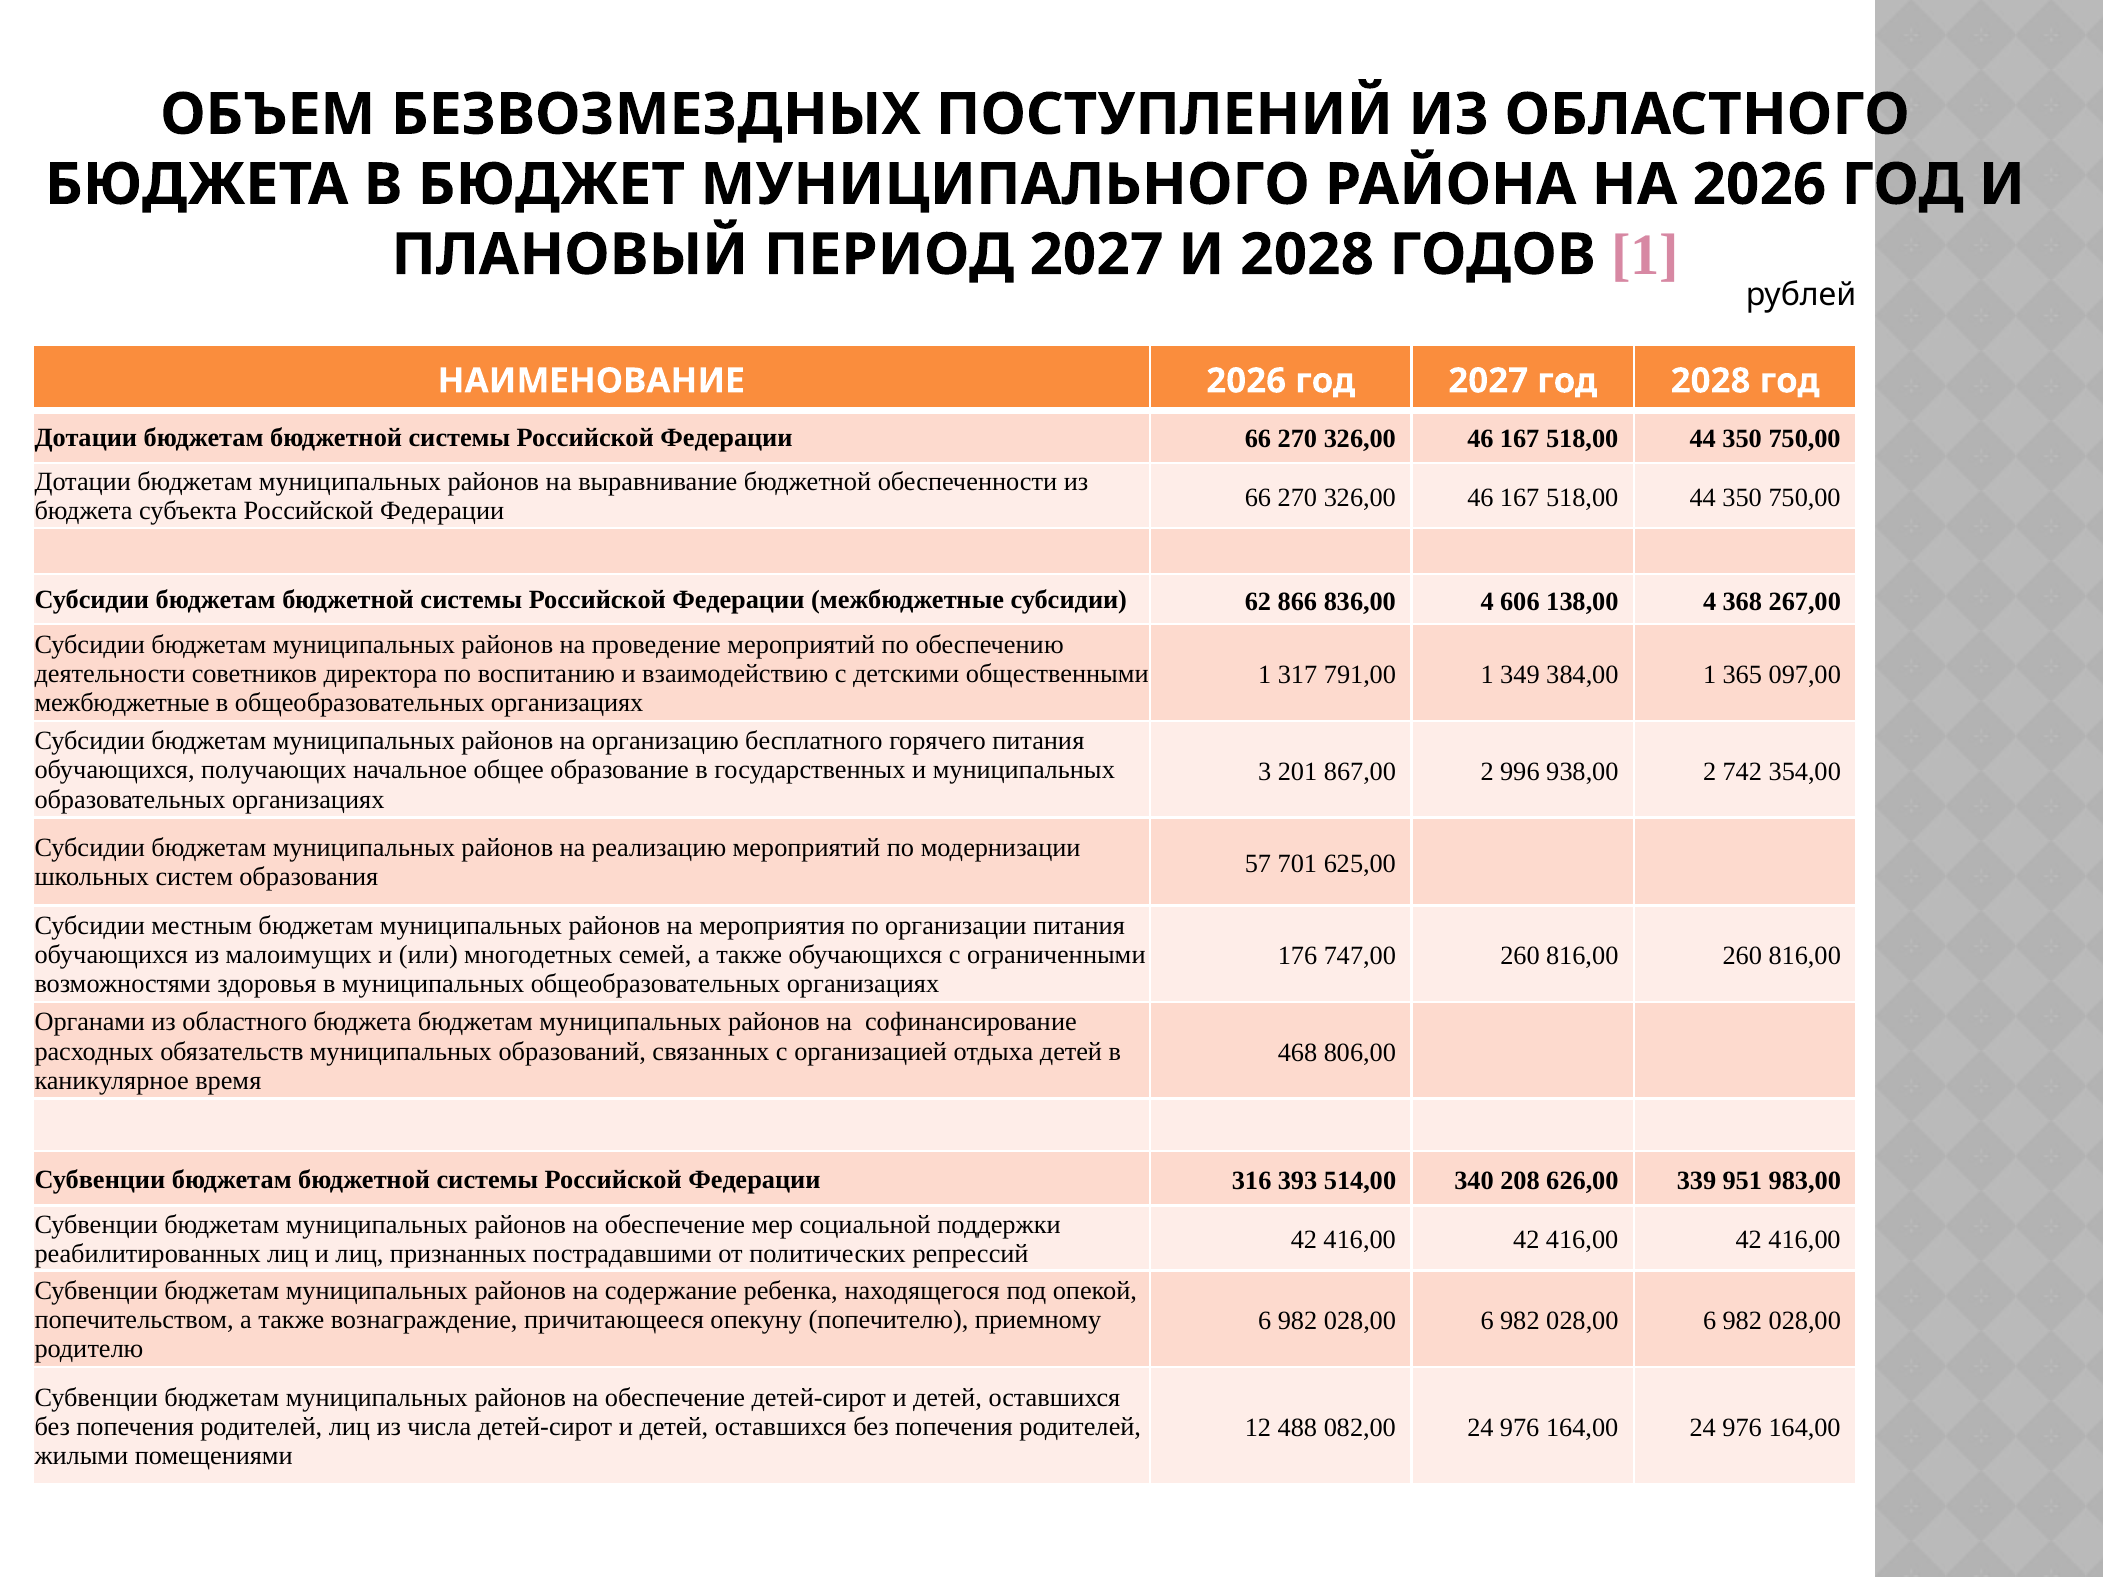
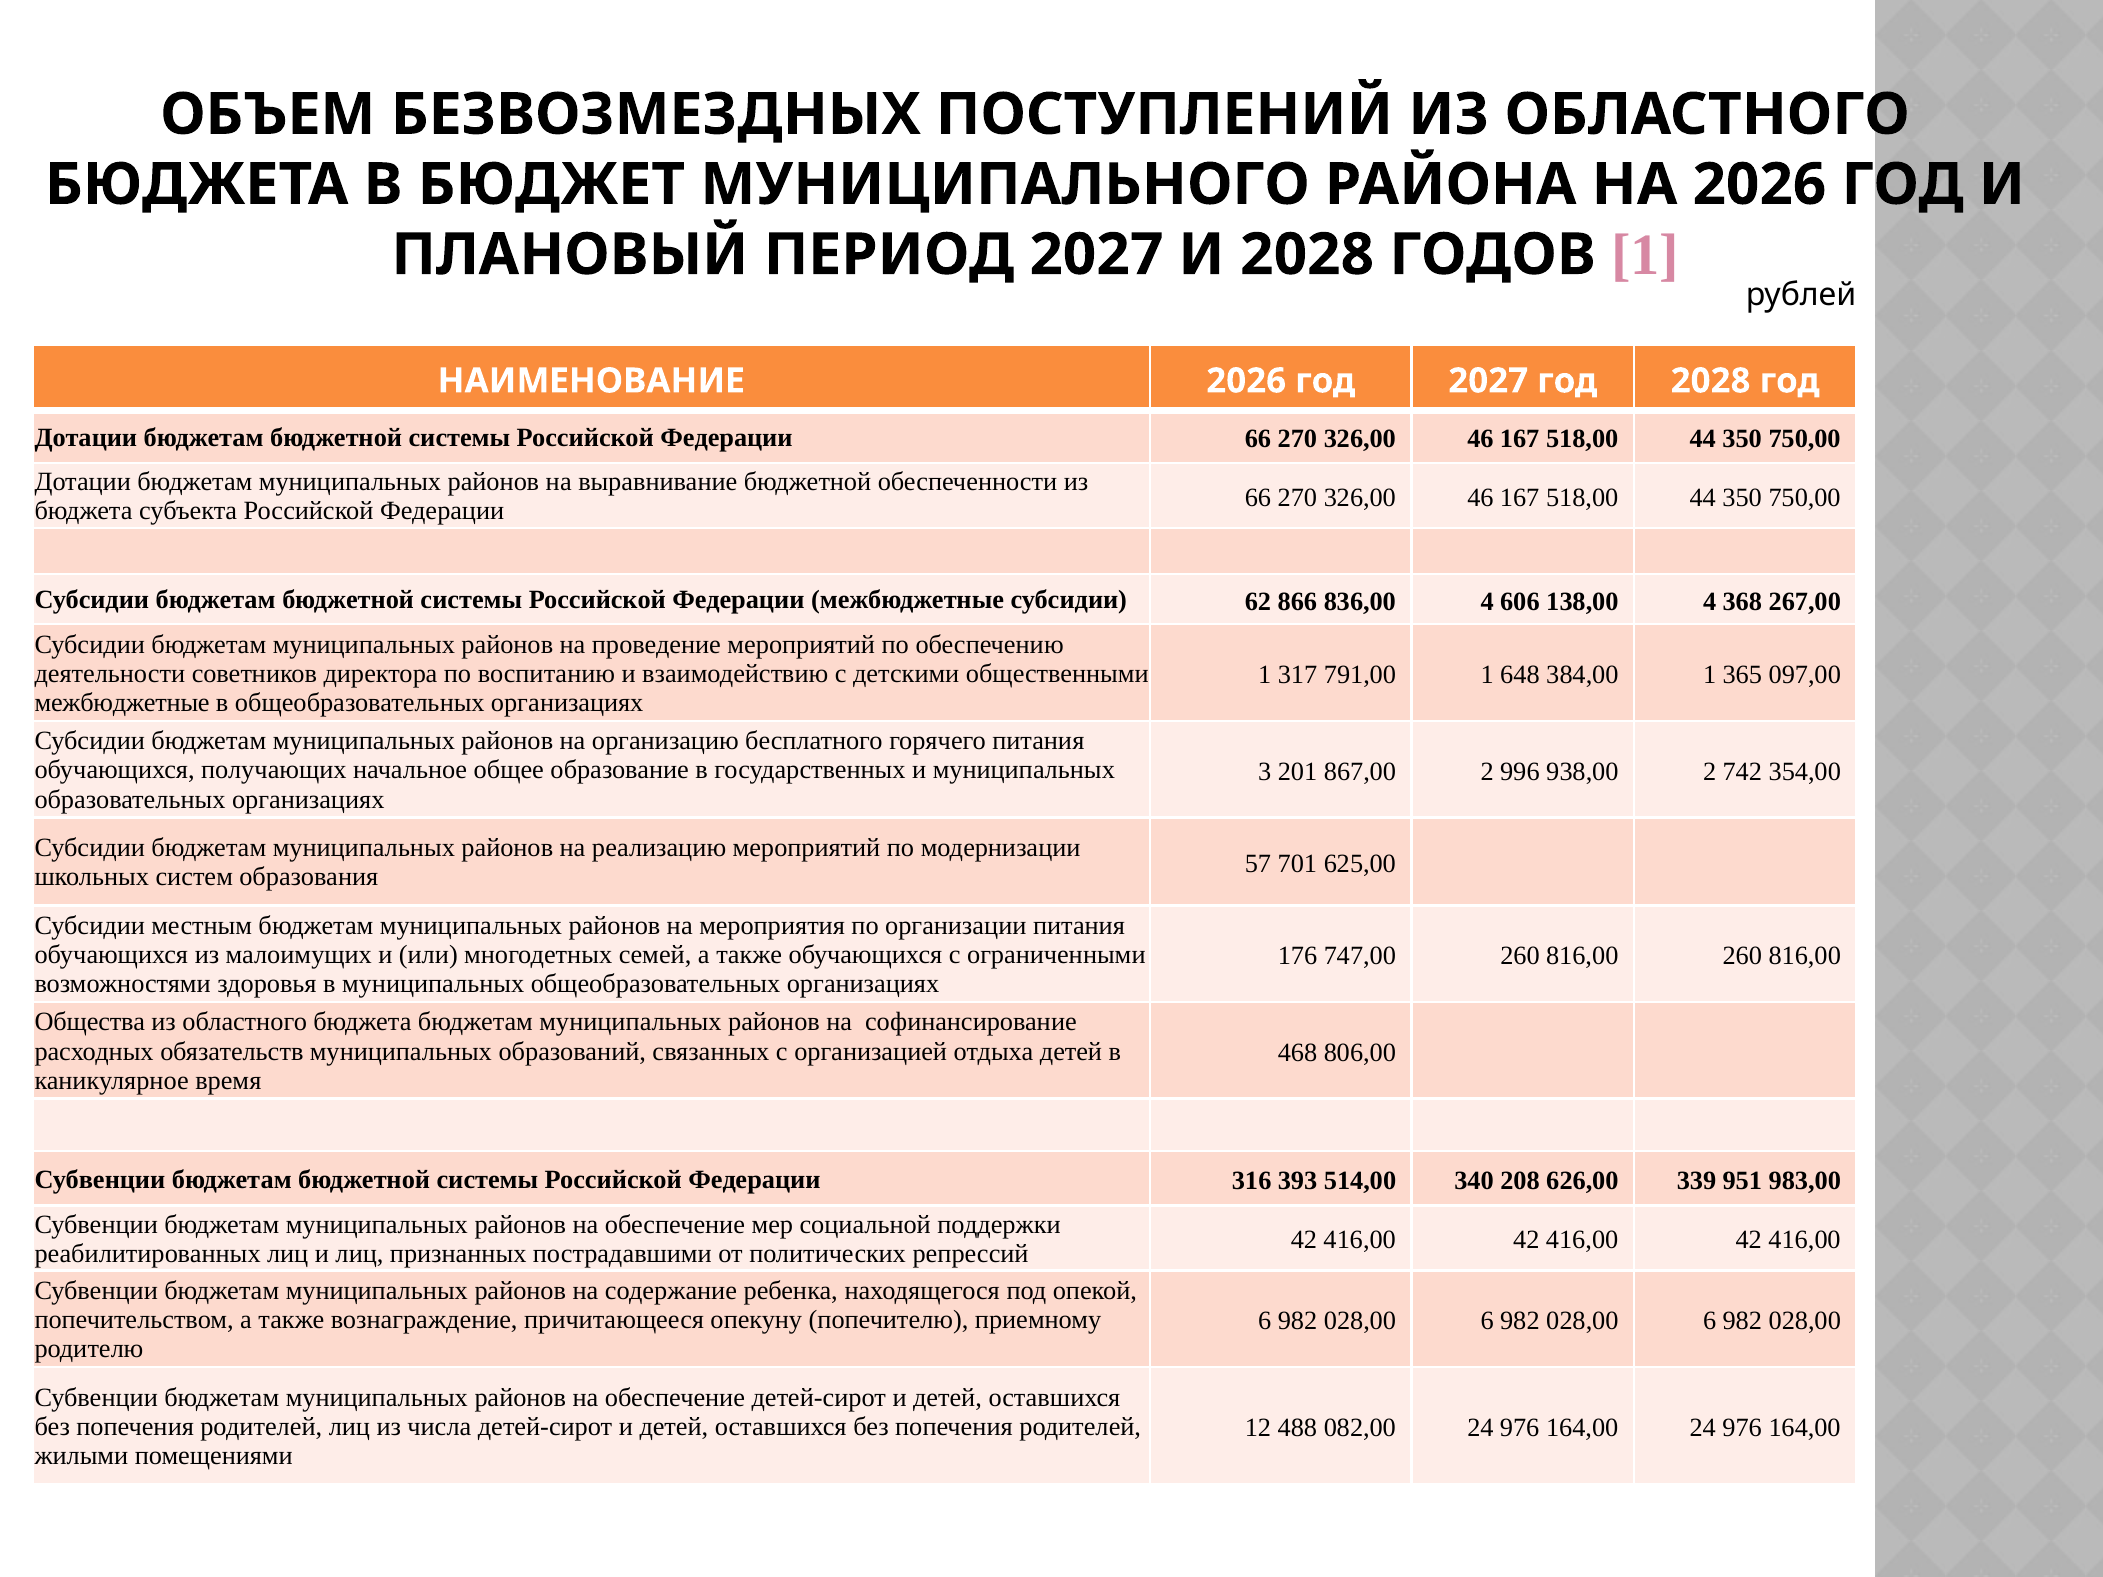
349: 349 -> 648 (1520, 675)
Органами: Органами -> Общества (90, 1022)
